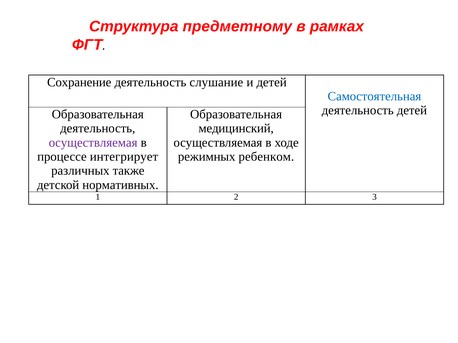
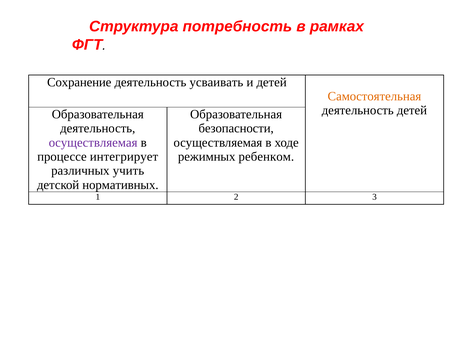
предметному: предметному -> потребность (237, 26)
слушание: слушание -> усваивать (216, 82)
Самостоятельная colour: blue -> orange (374, 96)
медицинский: медицинский -> безопасности (236, 129)
также: также -> учить (128, 171)
